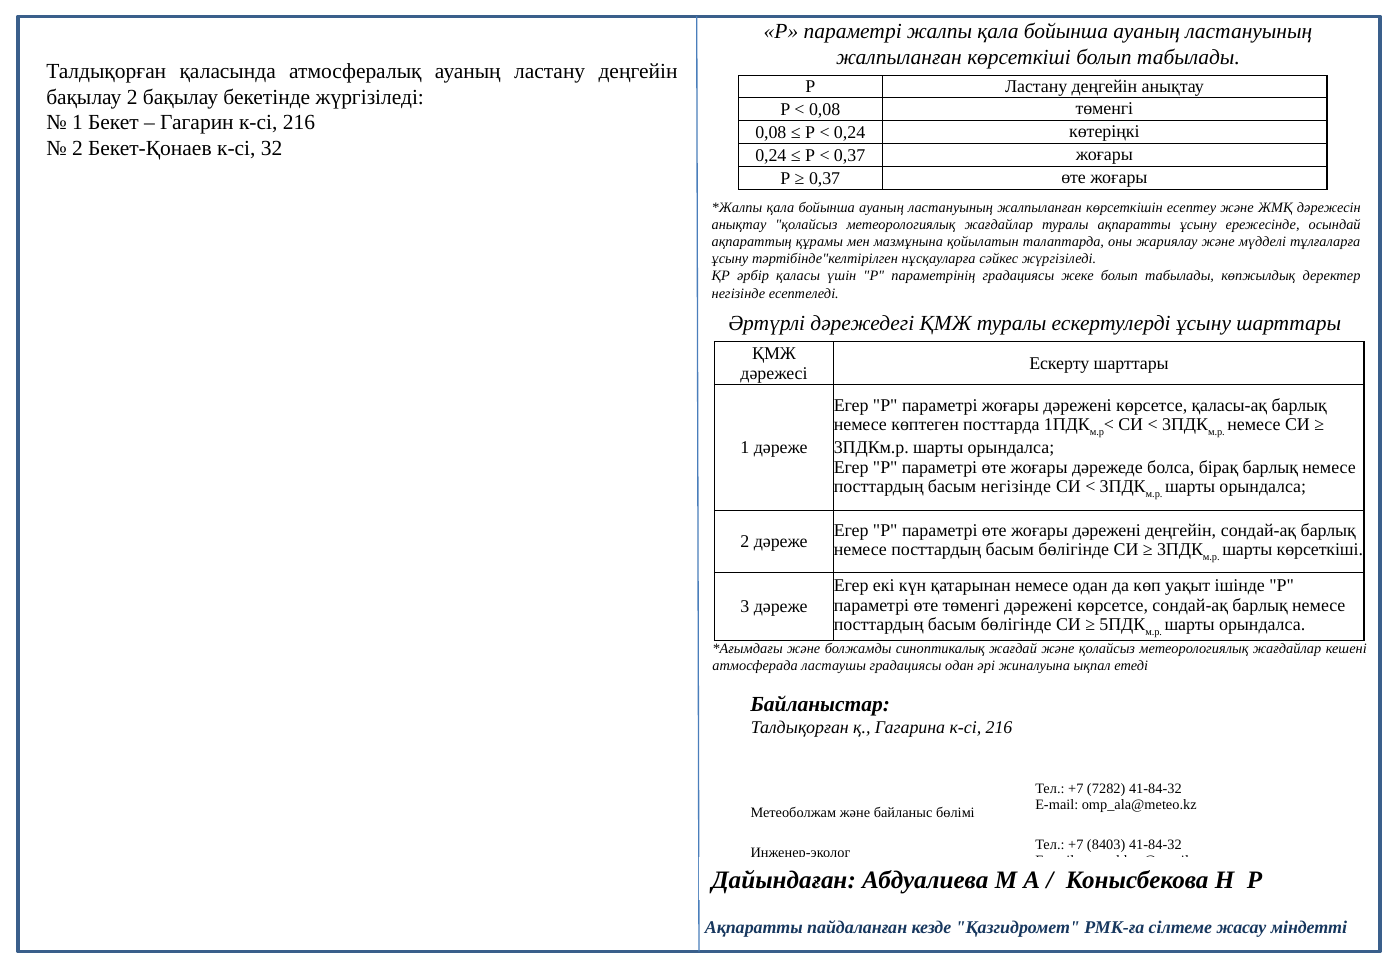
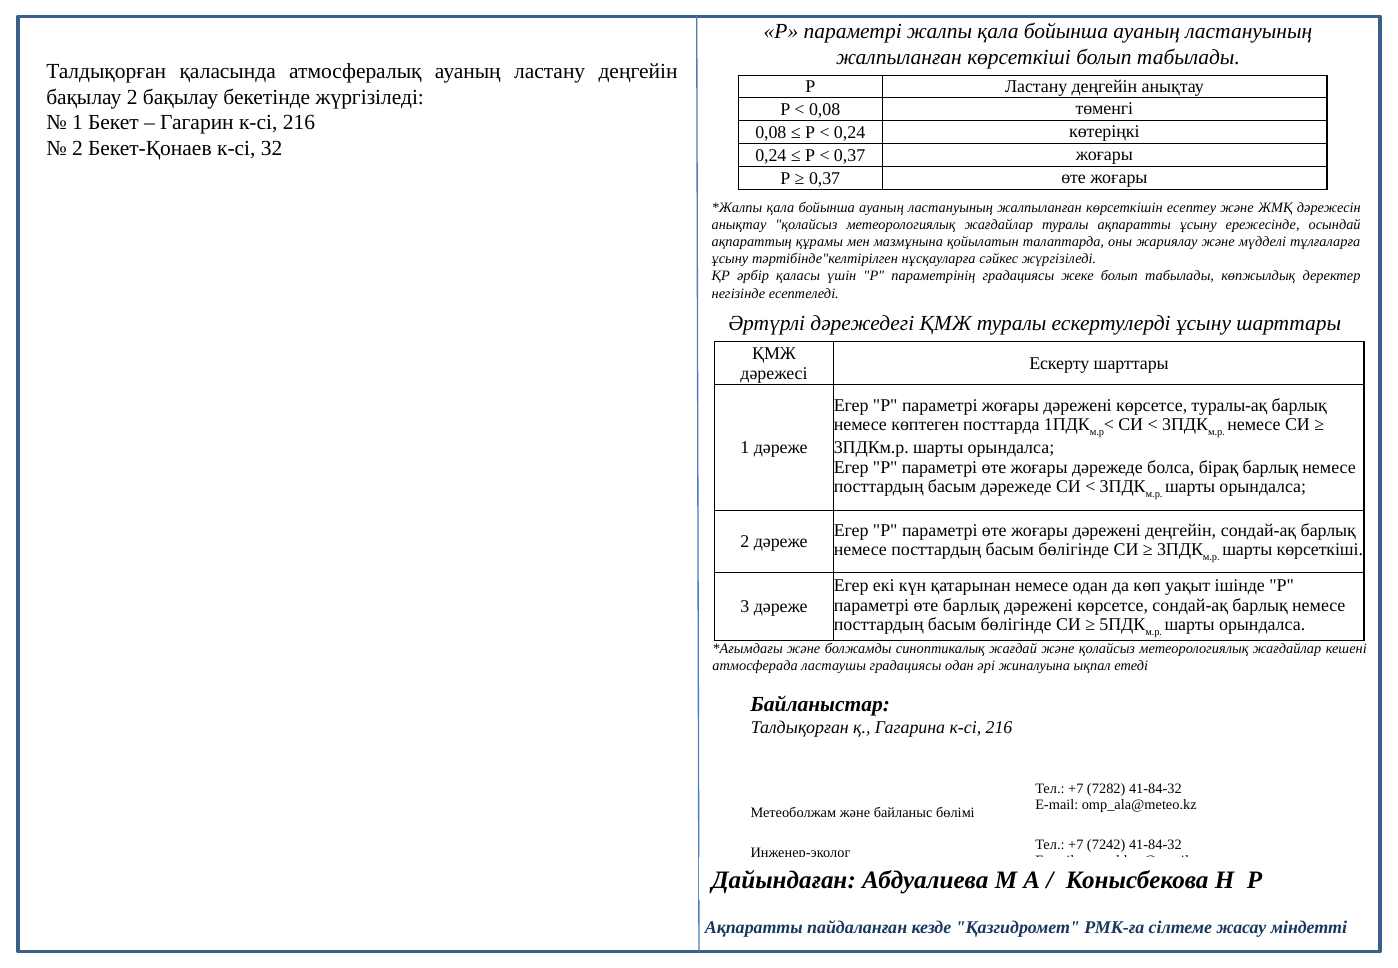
қаласы-ақ: қаласы-ақ -> туралы-ақ (1229, 405)
басым негізінде: негізінде -> дәрежеде (1016, 487)
өте төменгі: төменгі -> барлық (971, 605)
8403: 8403 -> 7242 (1106, 845)
